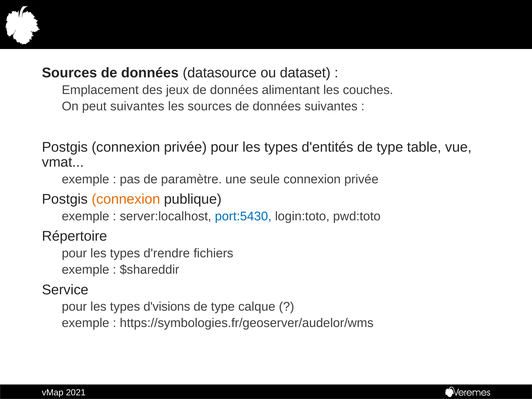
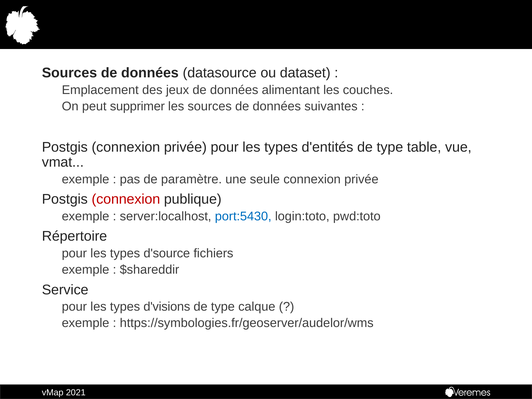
peut suivantes: suivantes -> supprimer (137, 106)
connexion colour: orange -> red (126, 199)
d'rendre: d'rendre -> d'source (167, 253)
